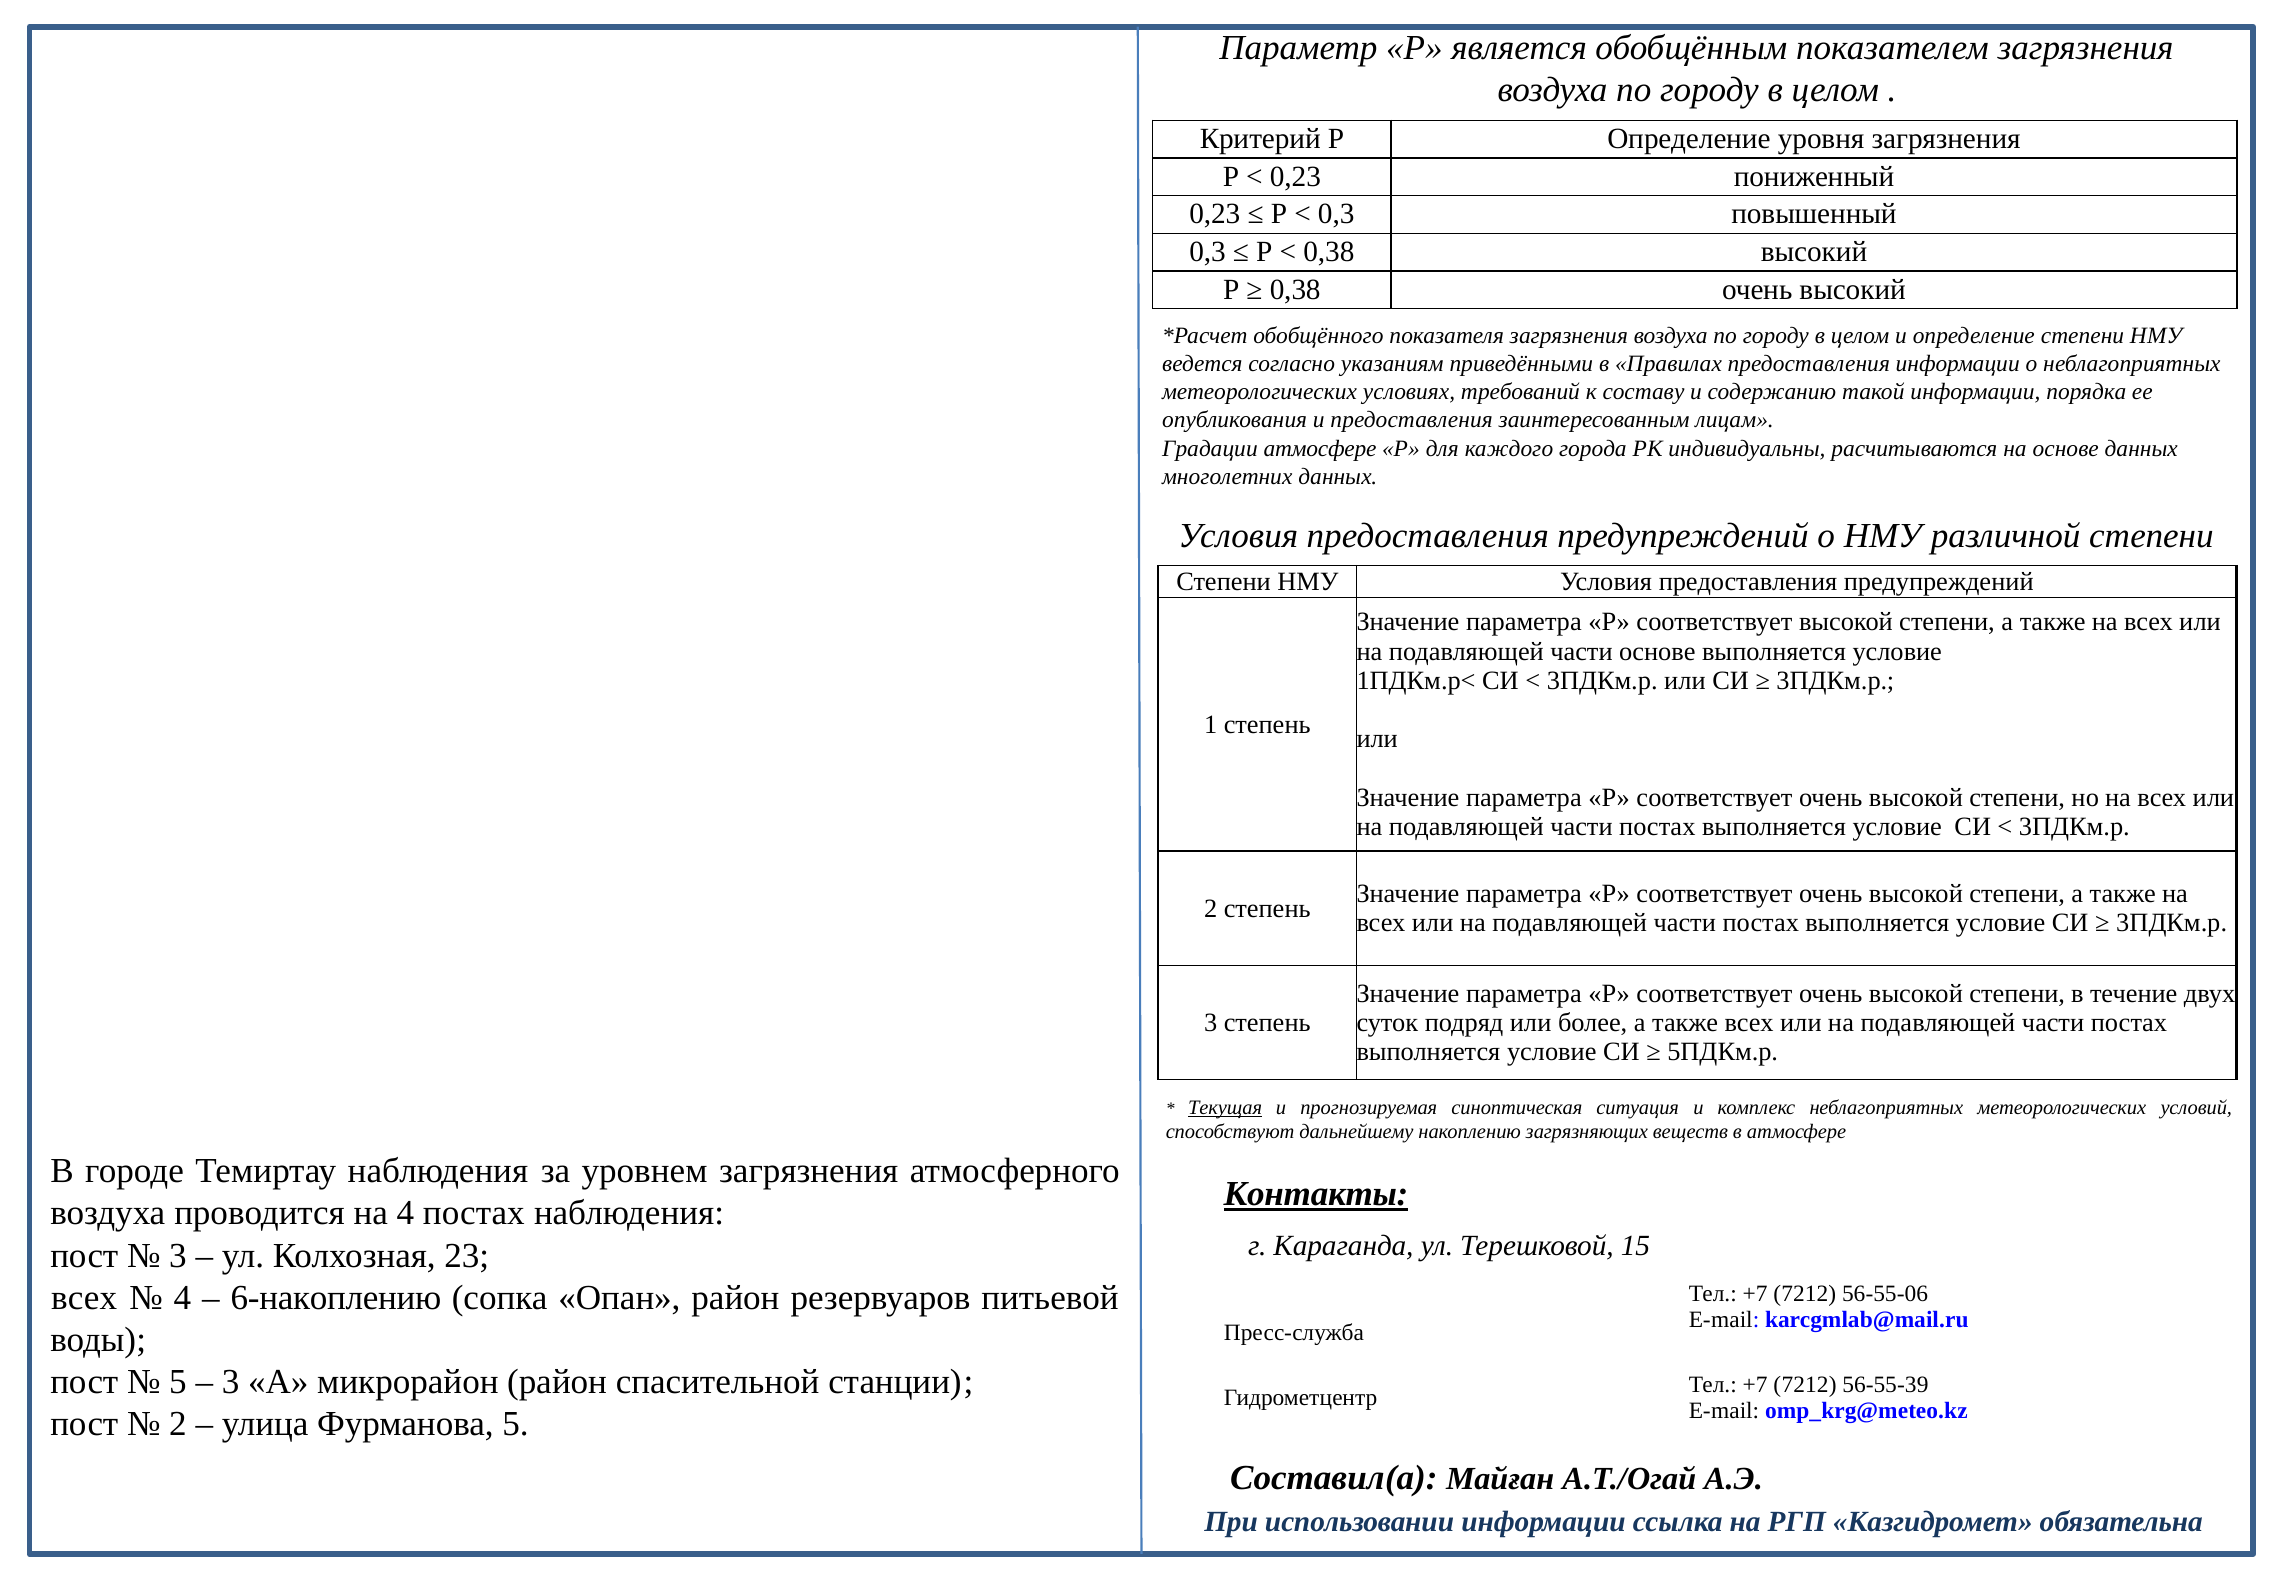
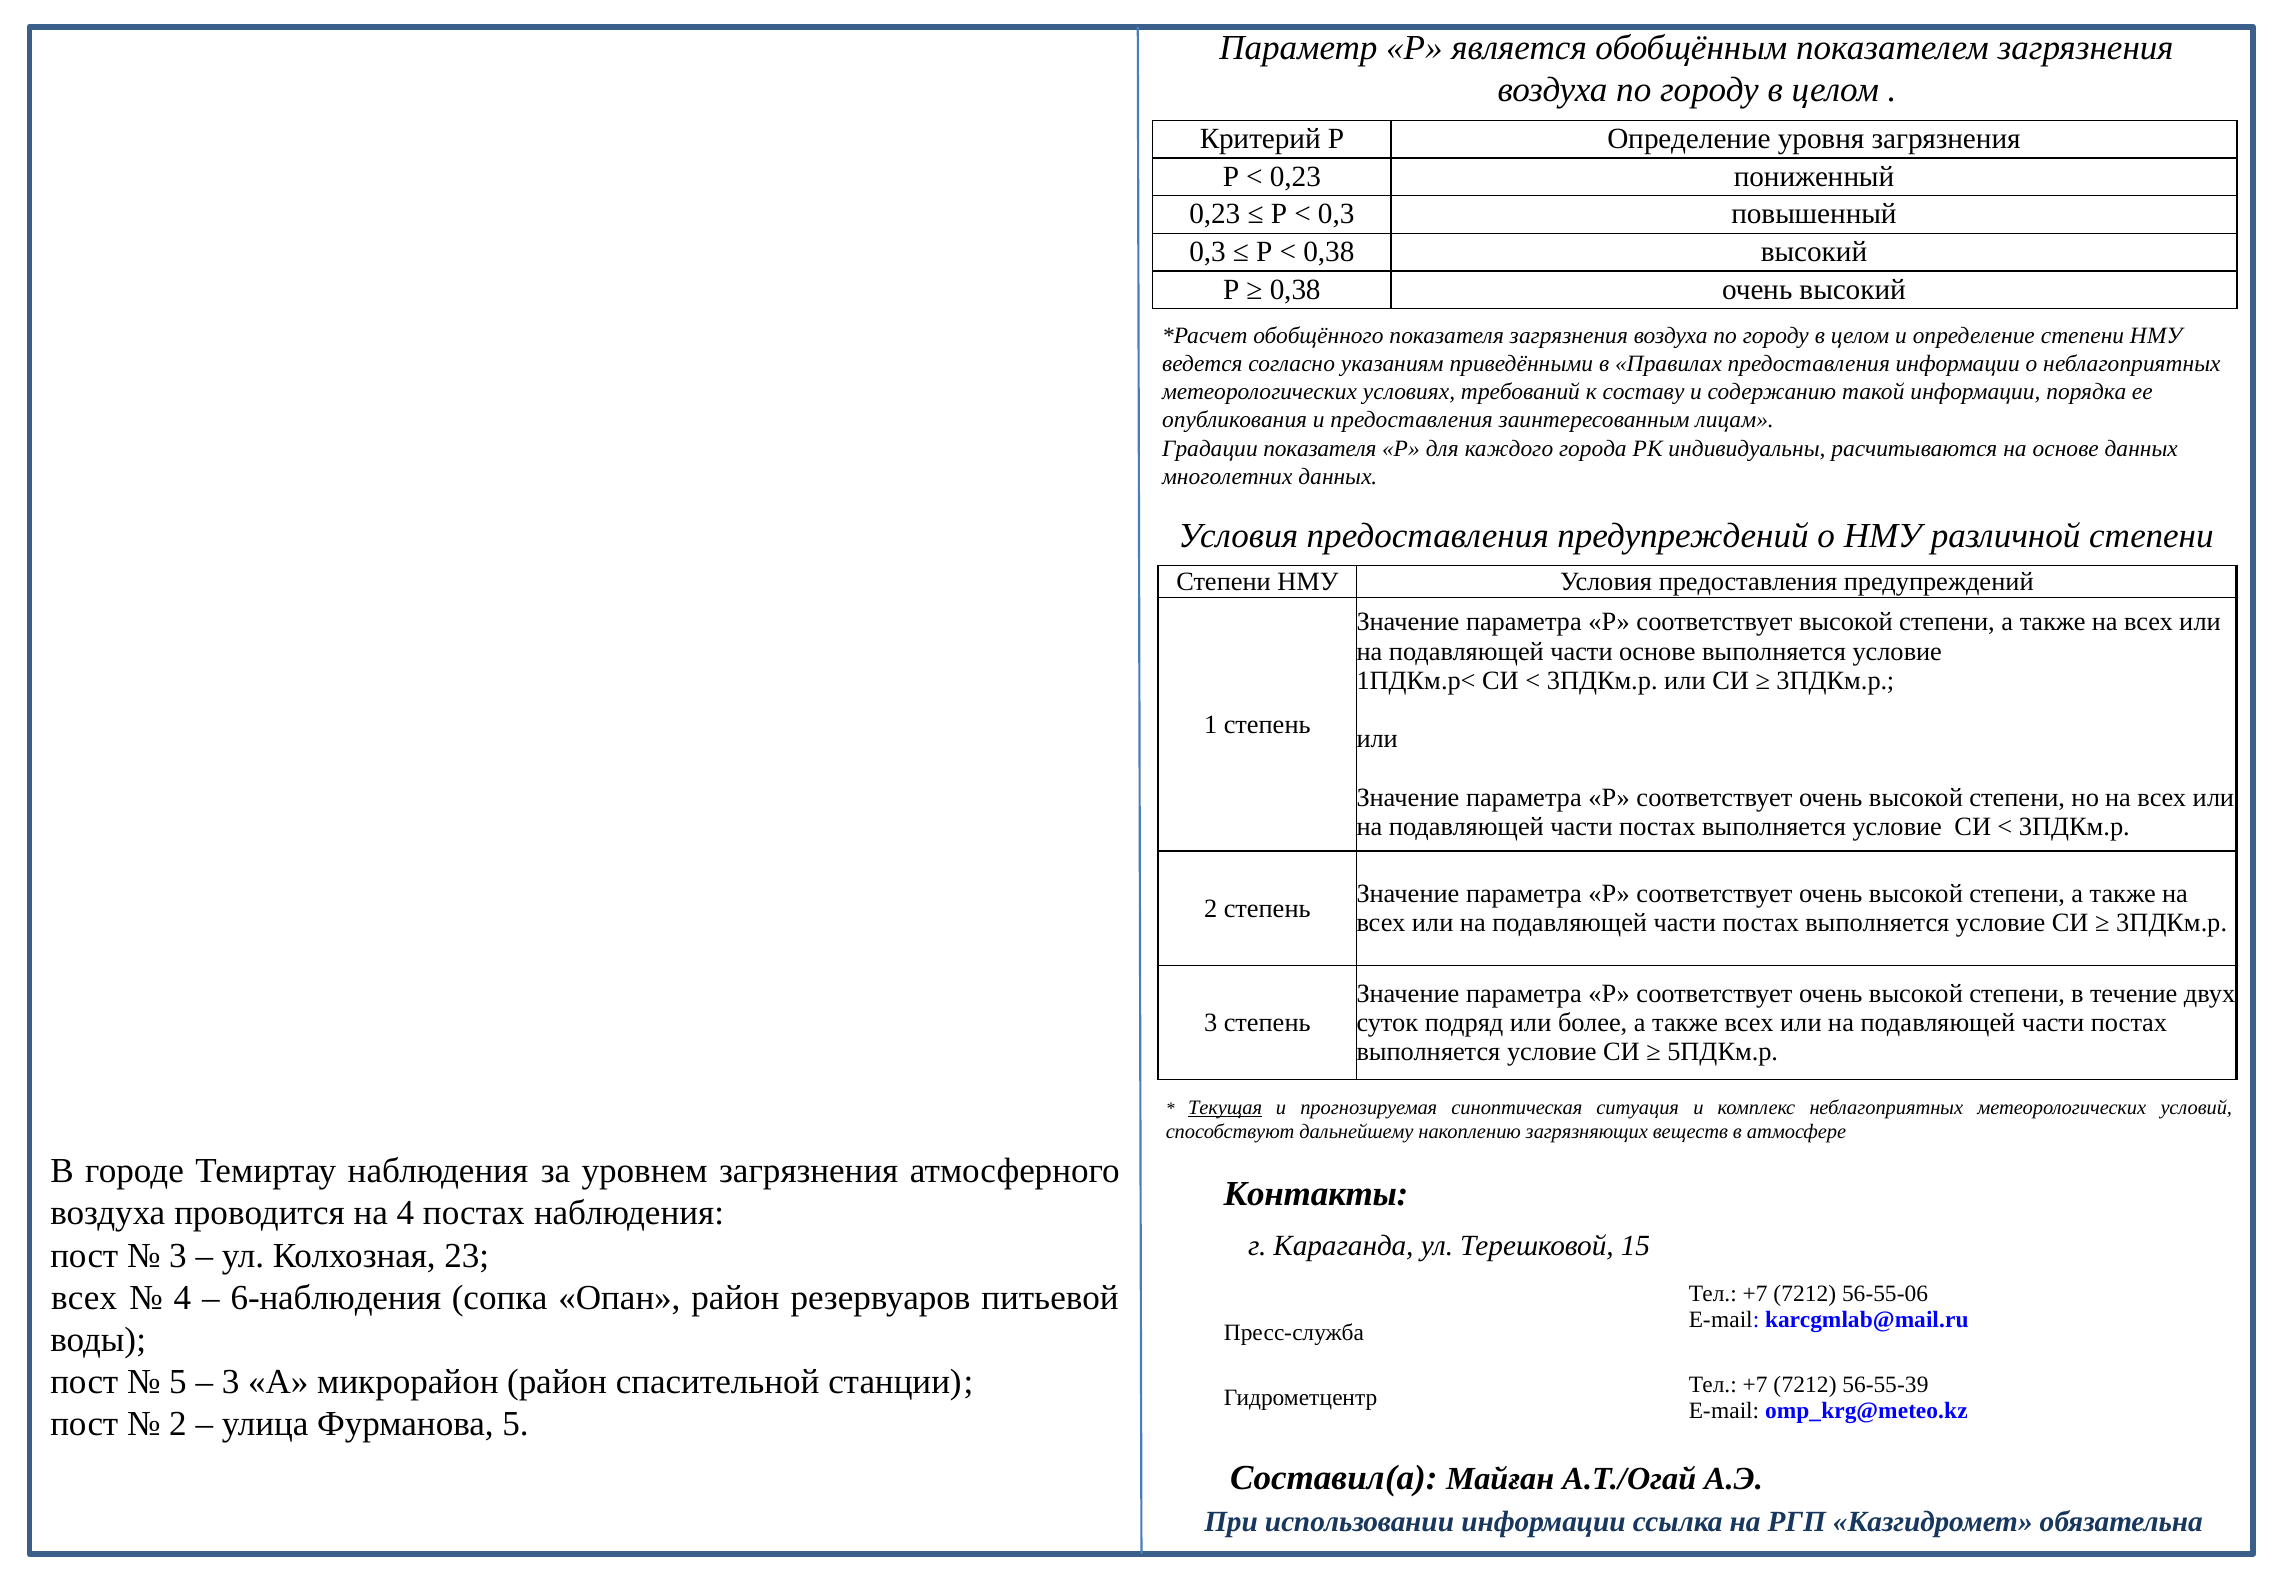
Градации атмосфере: атмосфере -> показателя (1320, 448)
Контакты underline: present -> none (1316, 1194)
6-накоплению: 6-накоплению -> 6-наблюдения (336, 1297)
